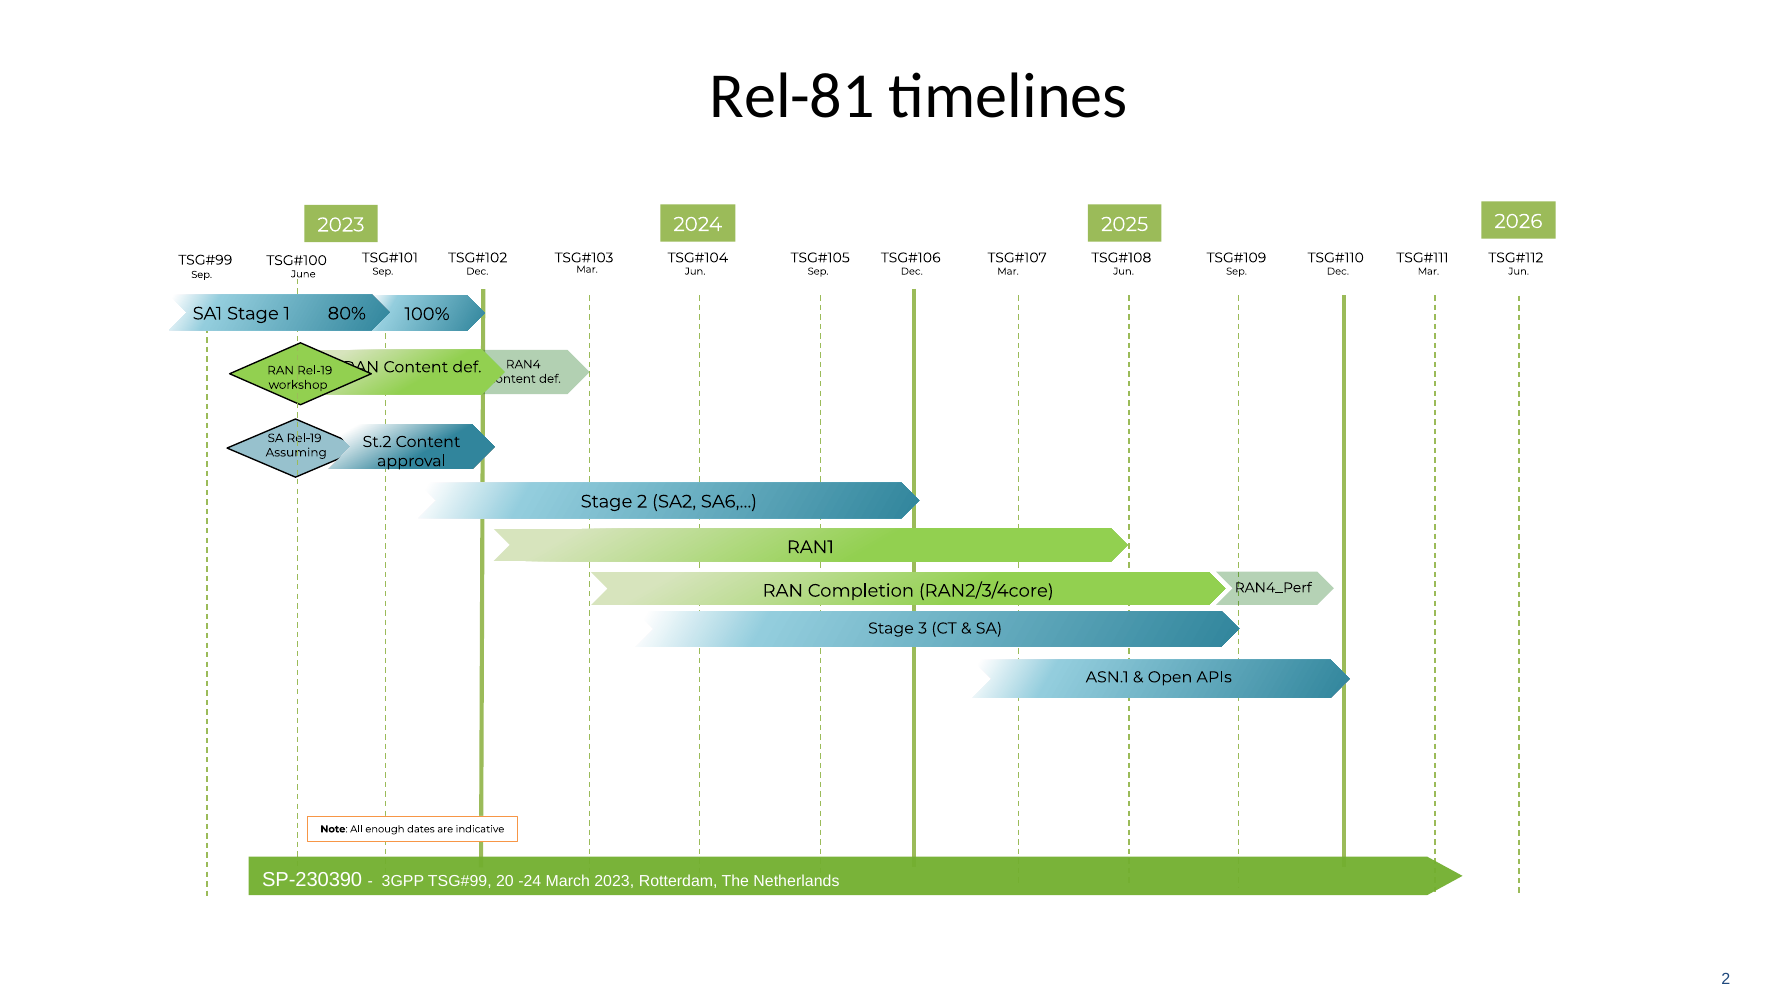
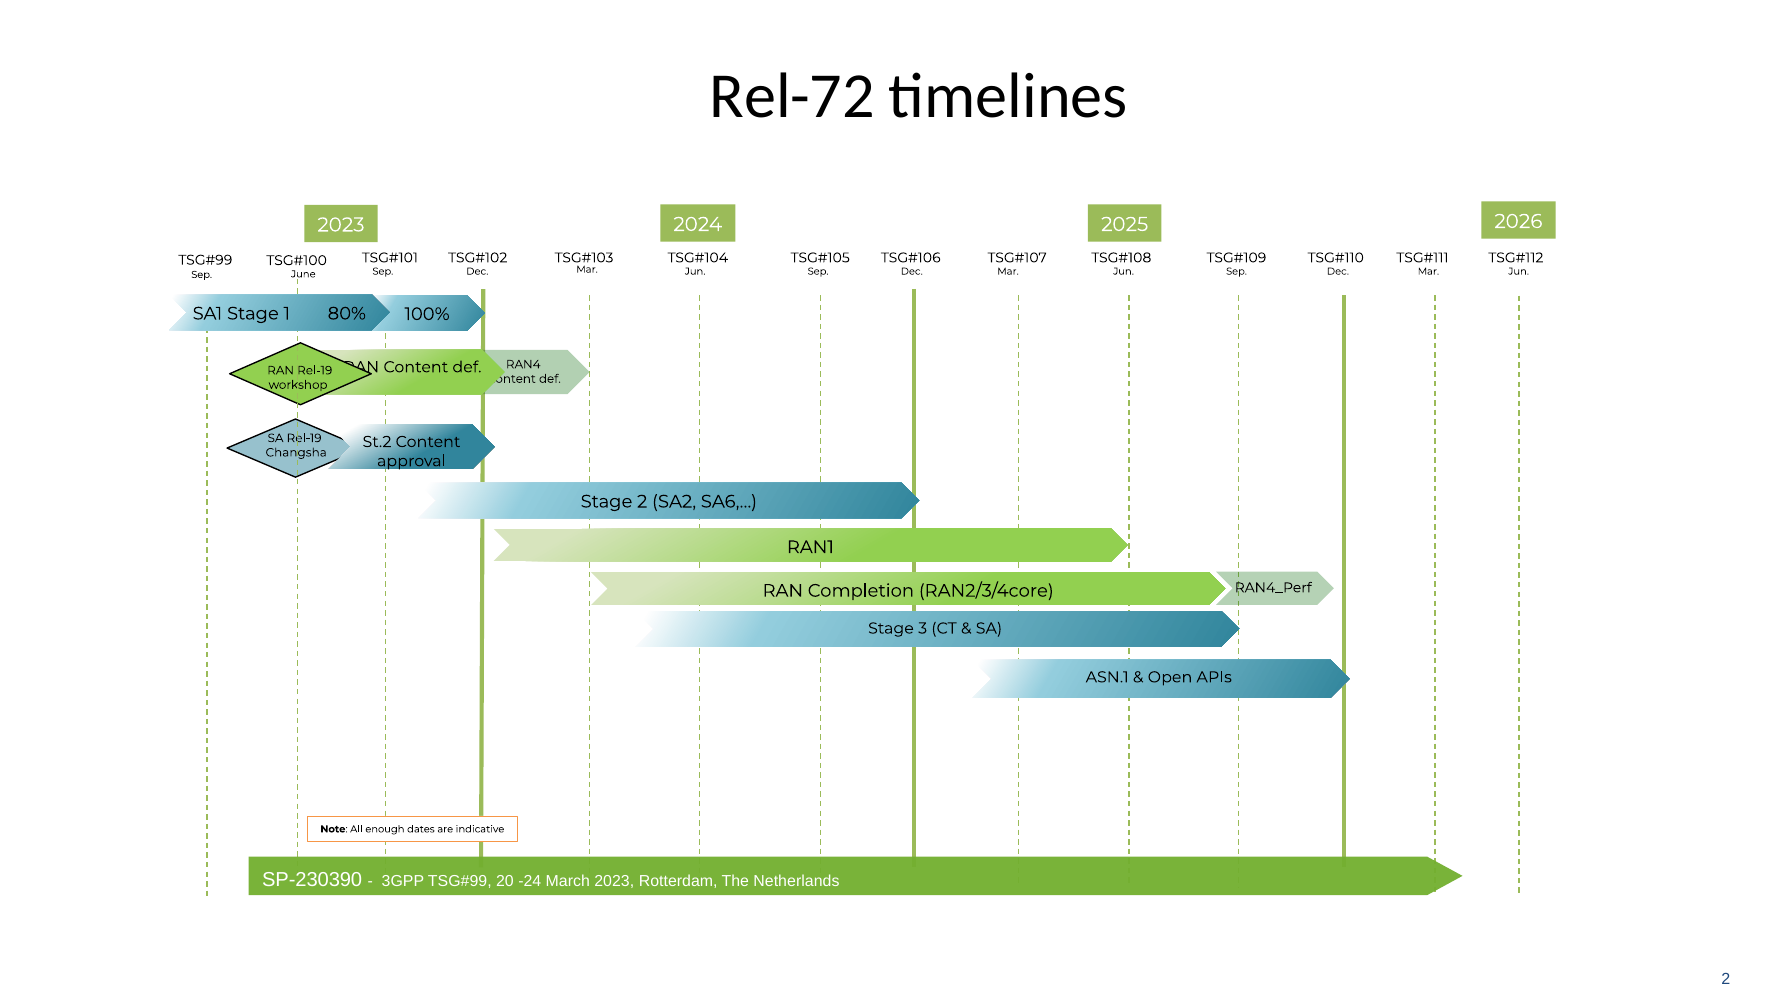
Rel-81: Rel-81 -> Rel-72 (792, 96)
Assuming: Assuming -> Changsha (296, 453)
